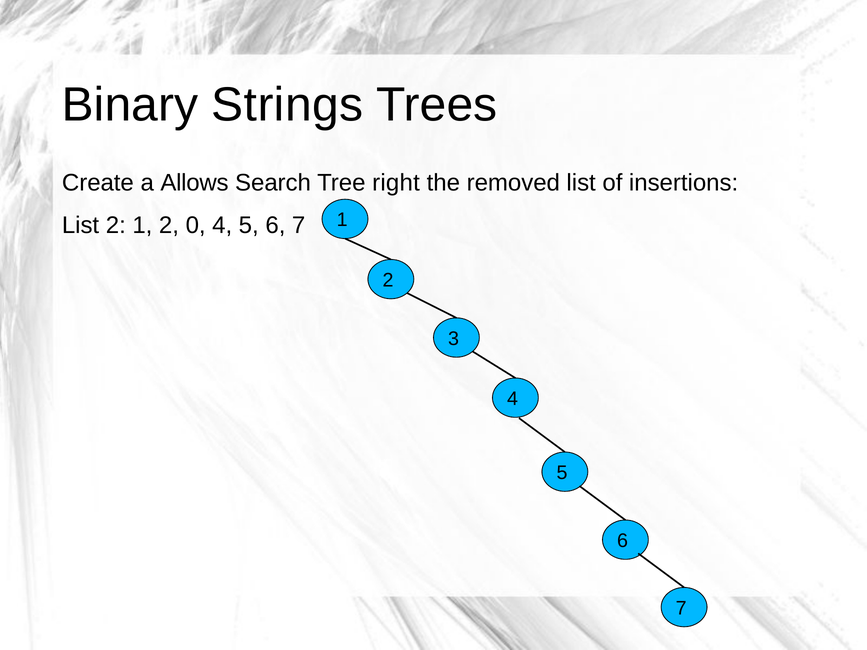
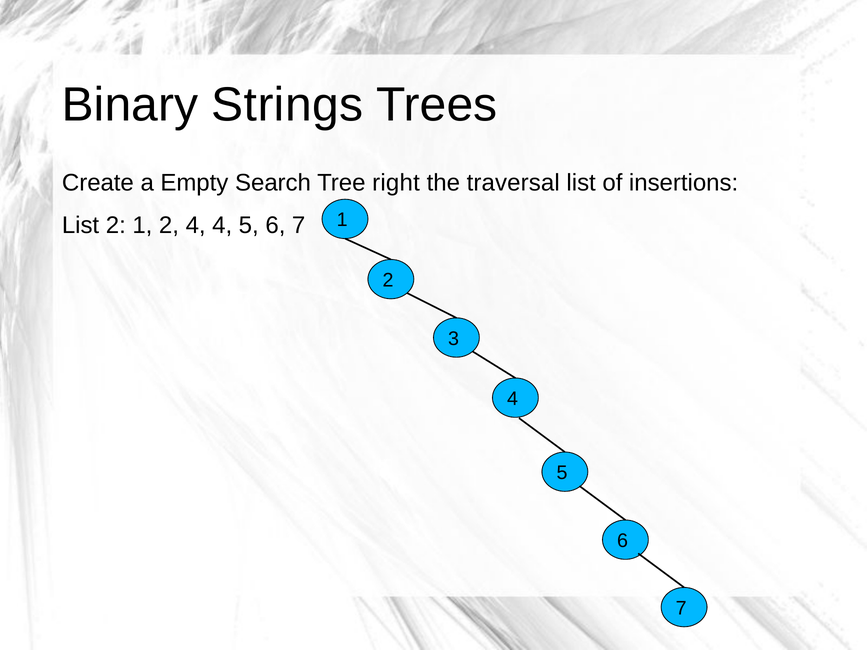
Allows: Allows -> Empty (194, 183)
removed: removed -> traversal (513, 183)
2 0: 0 -> 4 (196, 225)
